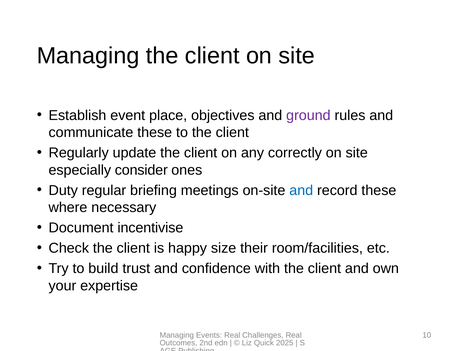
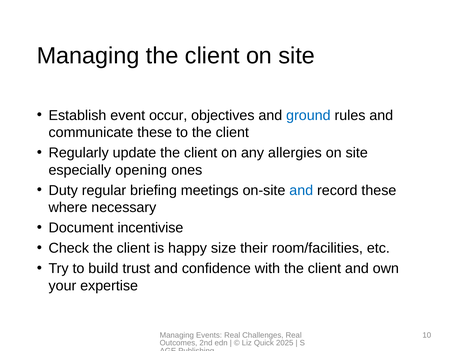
place: place -> occur (168, 115)
ground colour: purple -> blue (308, 115)
correctly: correctly -> allergies (295, 153)
consider: consider -> opening (141, 170)
